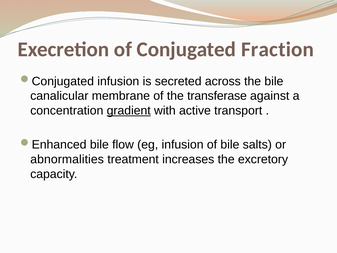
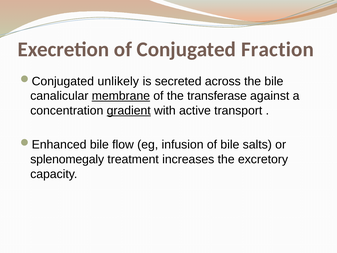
infusion: infusion -> unlikely (118, 81)
membrane underline: none -> present (121, 96)
abnormalities: abnormalities -> splenomegaly (67, 159)
